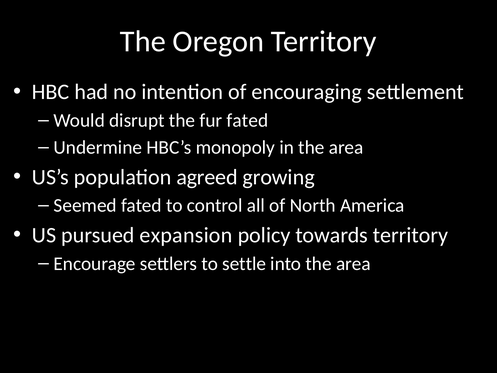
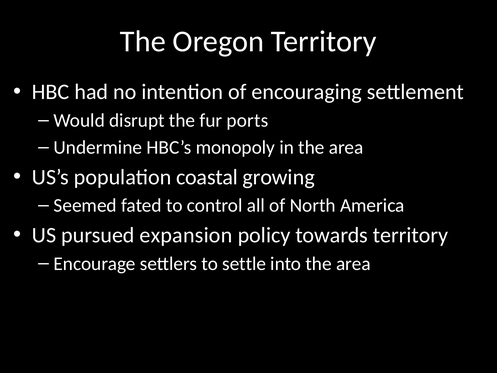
fur fated: fated -> ports (247, 120)
agreed: agreed -> coastal (207, 177)
